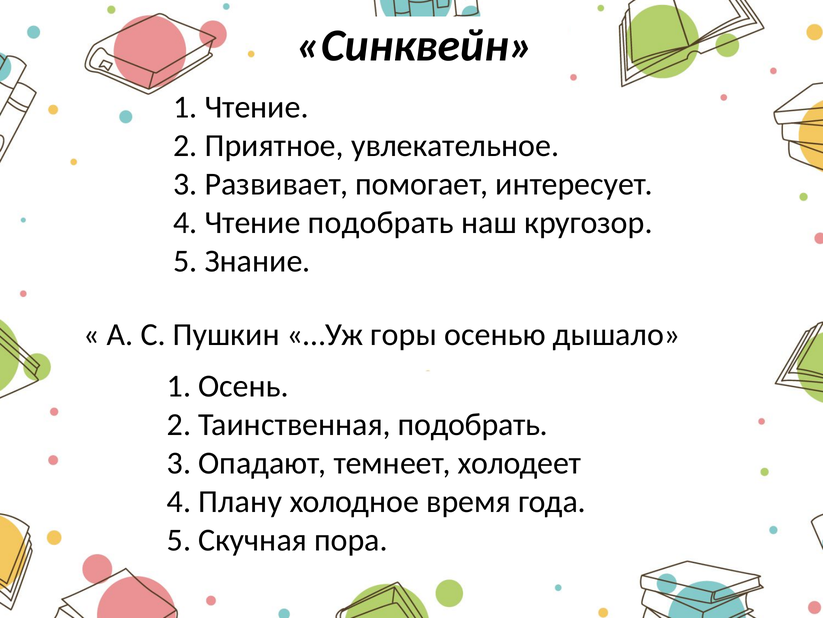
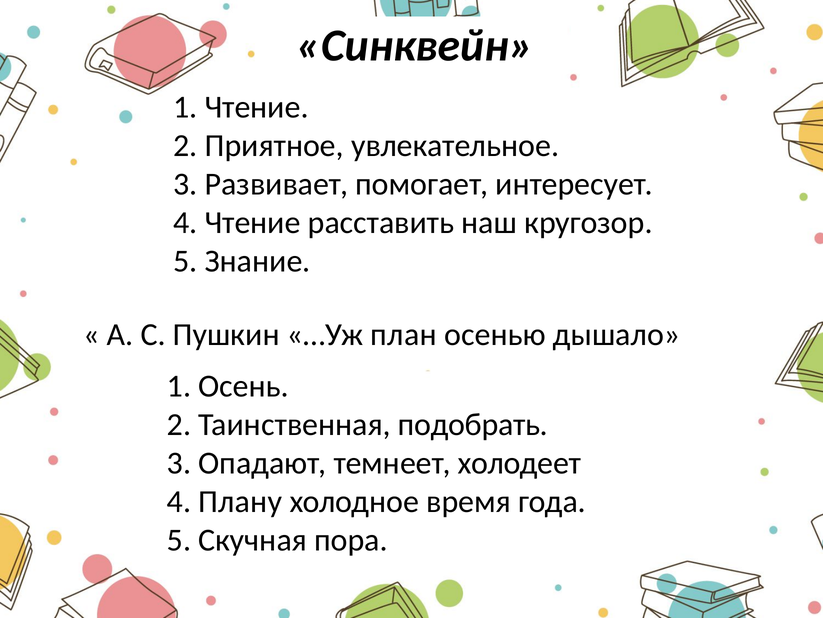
Чтение подобрать: подобрать -> расставить (381, 223)
горы: горы -> план (404, 334)
